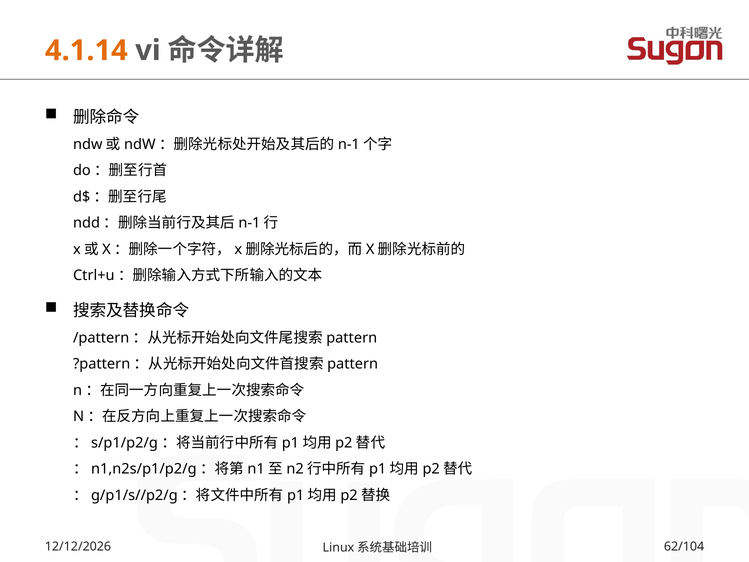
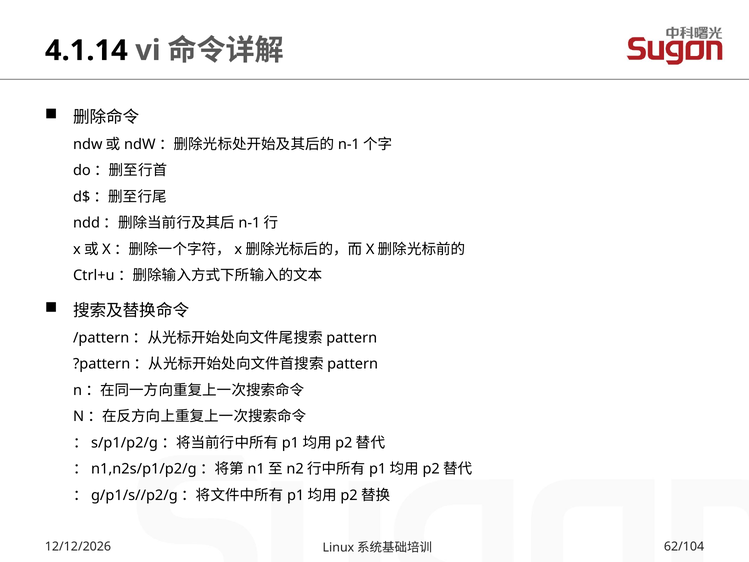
4.1.14 colour: orange -> black (86, 50)
